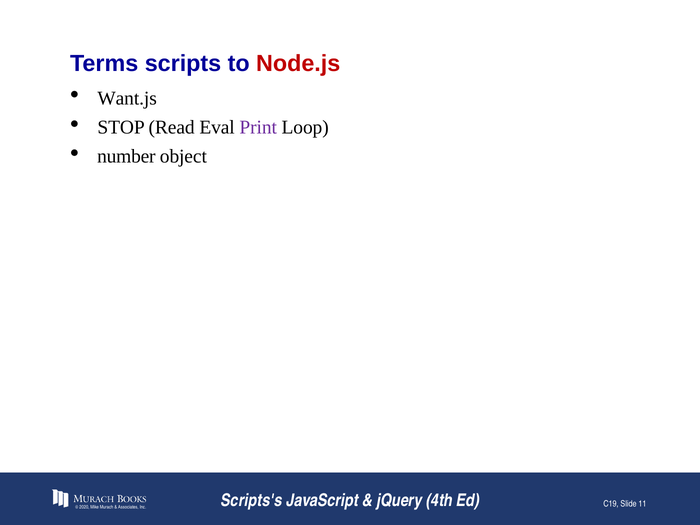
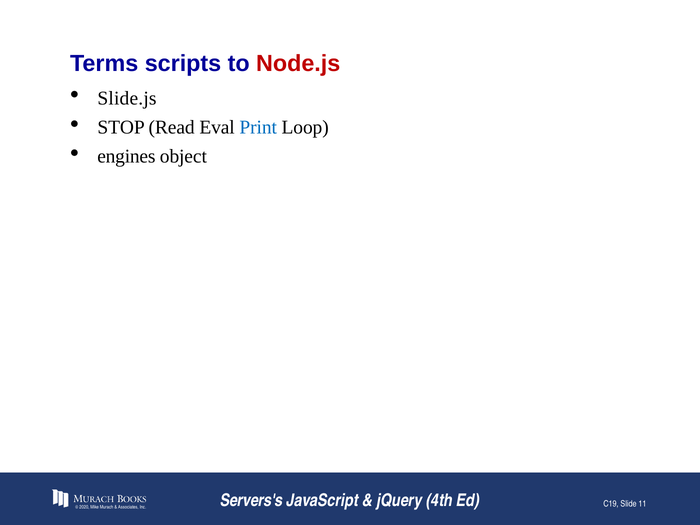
Want.js: Want.js -> Slide.js (127, 98)
Print colour: purple -> blue (258, 127)
number: number -> engines (126, 157)
Scripts's: Scripts's -> Servers's (252, 501)
